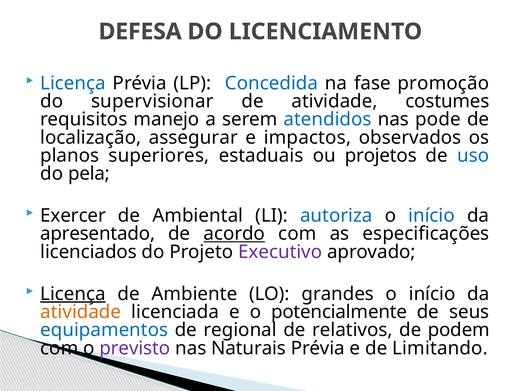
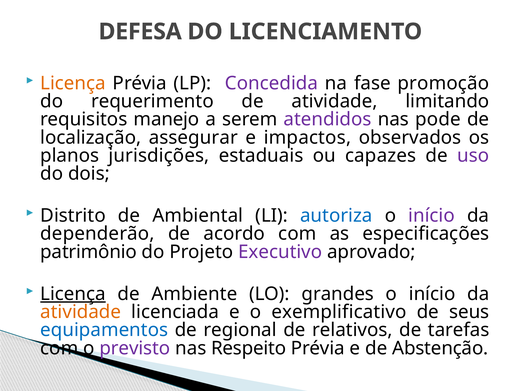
Licença colour: blue -> orange (73, 83)
Concedida colour: blue -> purple (271, 83)
supervisionar: supervisionar -> requerimento (152, 101)
costumes: costumes -> limitando (447, 101)
atendidos colour: blue -> purple (328, 119)
superiores: superiores -> jurisdições (159, 155)
projetos: projetos -> capazes (381, 155)
uso colour: blue -> purple (473, 155)
pela: pela -> dois (89, 174)
Exercer: Exercer -> Distrito (73, 216)
início colour: blue -> purple (432, 216)
apresentado: apresentado -> dependerão (97, 234)
acordo underline: present -> none (234, 234)
licenciados: licenciados -> patrimônio (89, 252)
potencialmente: potencialmente -> exemplificativo (339, 312)
podem: podem -> tarefas (459, 330)
Naturais: Naturais -> Respeito (249, 348)
Limitando: Limitando -> Abstenção (440, 348)
